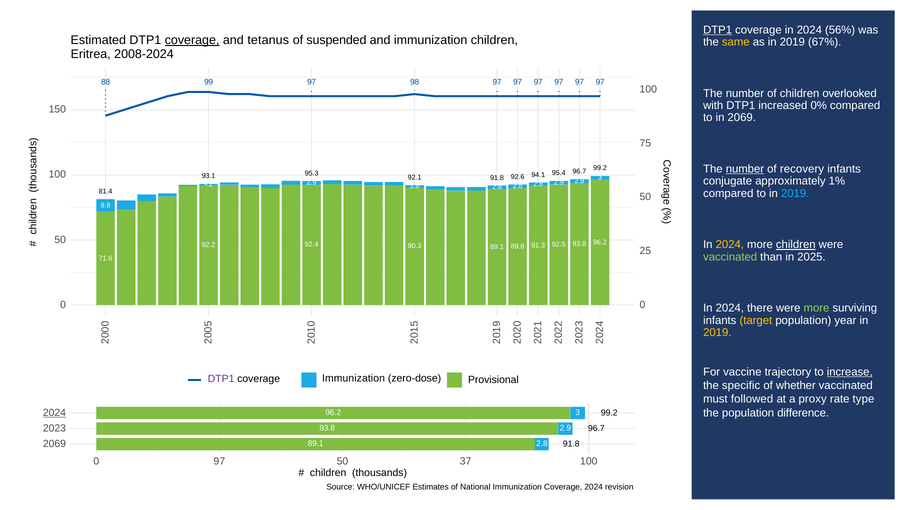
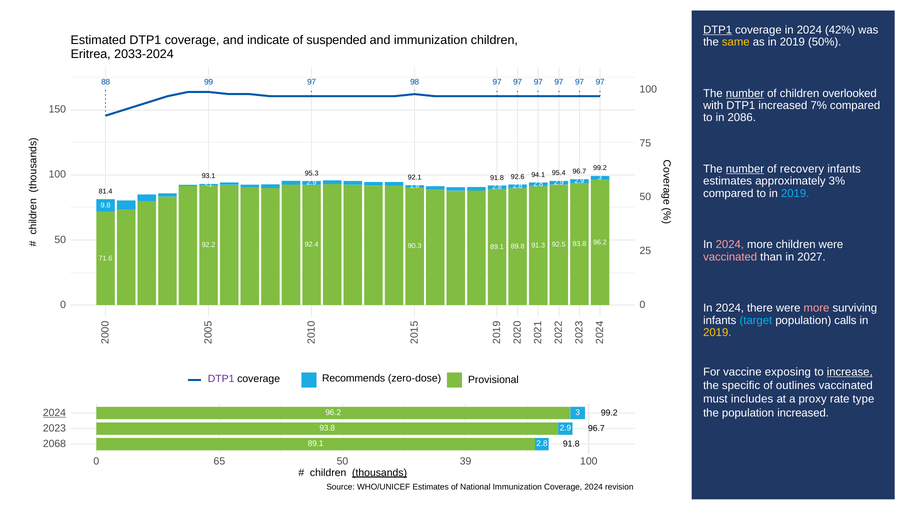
56%: 56% -> 42% (840, 30)
coverage underline: present -> none (192, 40)
tetanus: tetanus -> indicate (268, 40)
67%: 67% -> 50% (825, 42)
2008-2024: 2008-2024 -> 2033-2024 (144, 54)
number underline: none -> present (745, 93)
0%: 0% -> 7% (819, 105)
in 2069: 2069 -> 2086 (742, 118)
conjugate: conjugate -> estimates (728, 181)
1%: 1% -> 3% (837, 181)
2024 colour: yellow -> pink (730, 245)
children underline: present -> none (796, 245)
vaccinated colour: light green -> pink (730, 257)
2025: 2025 -> 2027 (811, 257)
more colour: light green -> pink (816, 308)
target colour: yellow -> light blue (756, 320)
year: year -> calls (845, 320)
trajectory: trajectory -> exposing (788, 372)
coverage Immunization: Immunization -> Recommends (354, 378)
whether: whether -> outlines (796, 385)
followed: followed -> includes (752, 399)
population difference: difference -> increased (803, 413)
2069: 2069 -> 2068 (54, 443)
0 97: 97 -> 65 (219, 461)
37: 37 -> 39 (466, 461)
thousands underline: none -> present (380, 472)
